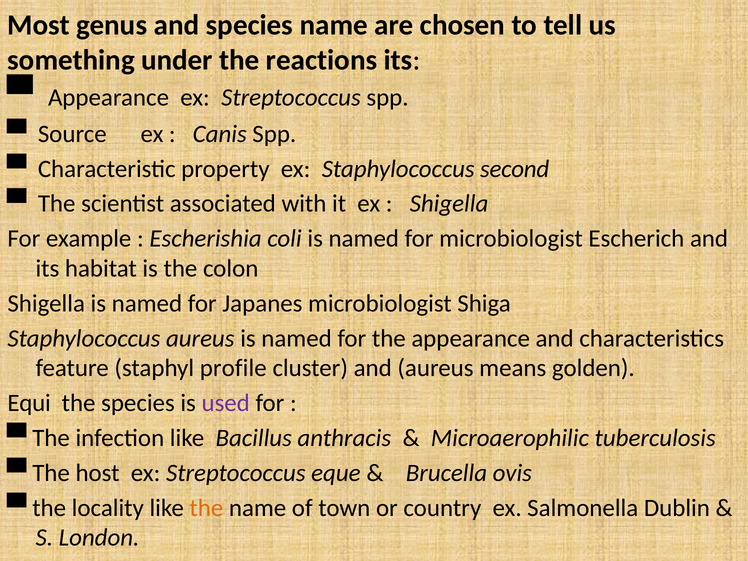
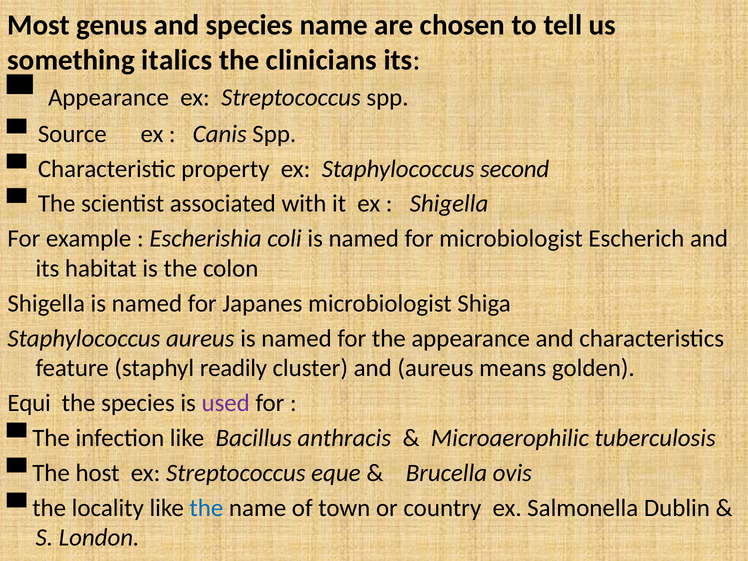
under: under -> italics (177, 60)
reactions: reactions -> clinicians (321, 60)
profile: profile -> readily (233, 368)
the colour: orange -> blue (206, 508)
